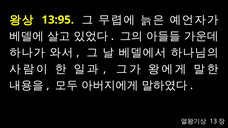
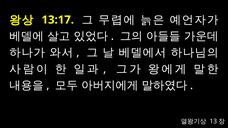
13:95: 13:95 -> 13:17 (58, 20)
